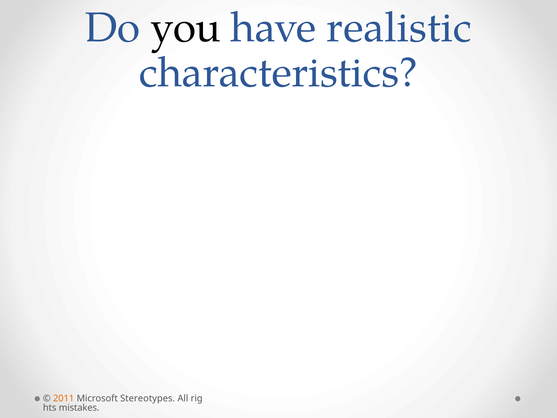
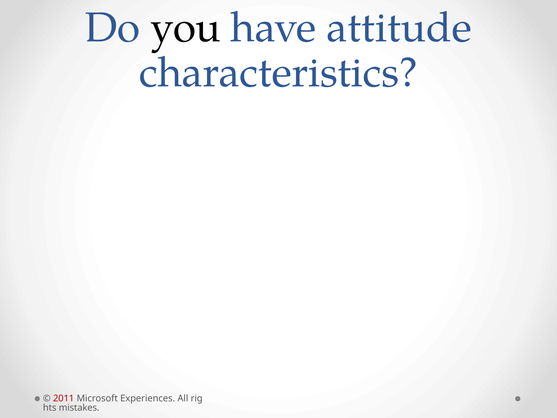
realistic: realistic -> attitude (399, 28)
2011 colour: orange -> red (64, 398)
Stereotypes: Stereotypes -> Experiences (148, 398)
